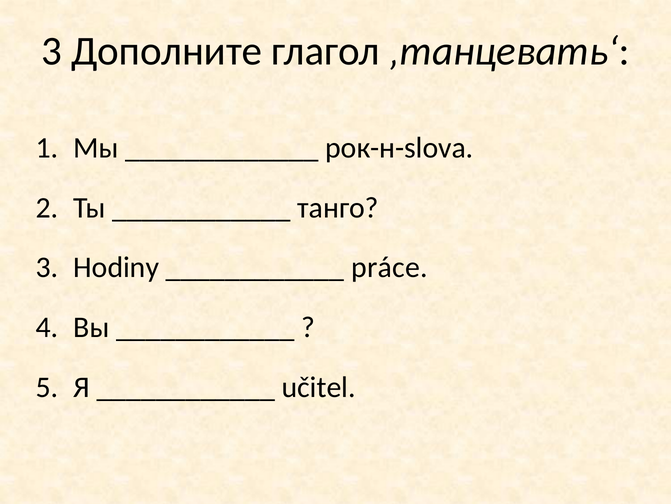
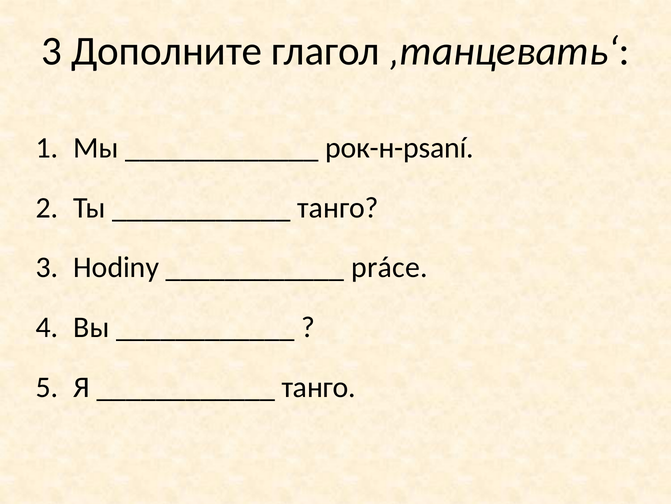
рок-н-slova: рок-н-slova -> рок-н-psaní (399, 148)
učitel: učitel -> танго (319, 387)
